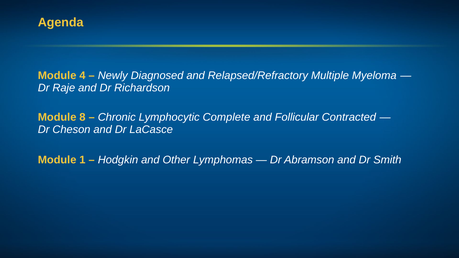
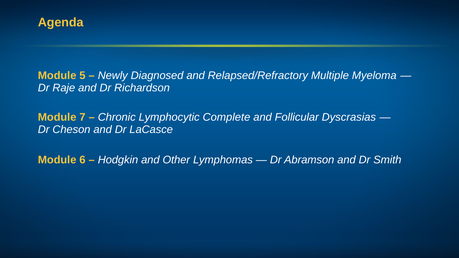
4: 4 -> 5 (82, 75)
8: 8 -> 7 (82, 117)
Contracted: Contracted -> Dyscrasias (349, 117)
1: 1 -> 6 (82, 160)
